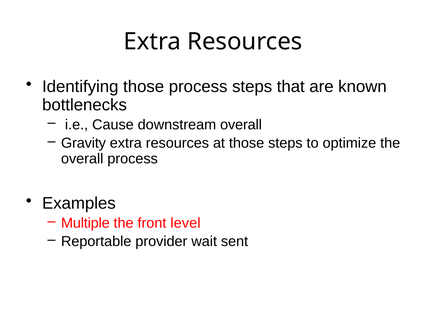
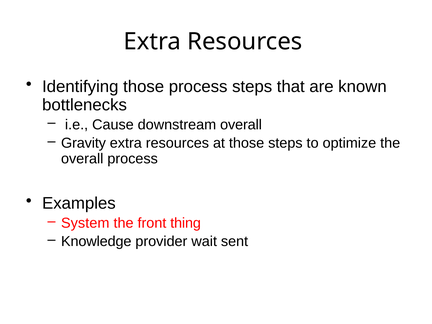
Multiple: Multiple -> System (85, 223)
level: level -> thing (186, 223)
Reportable: Reportable -> Knowledge (96, 242)
